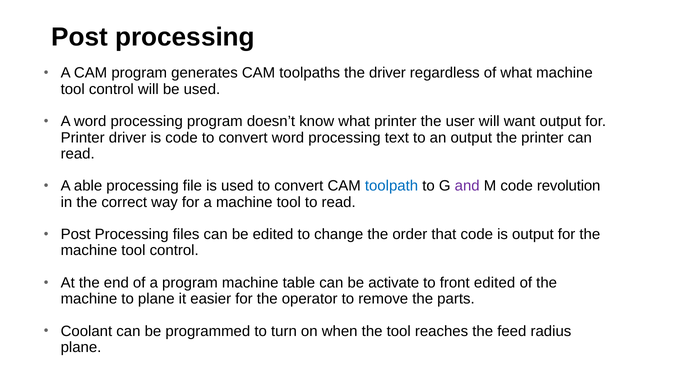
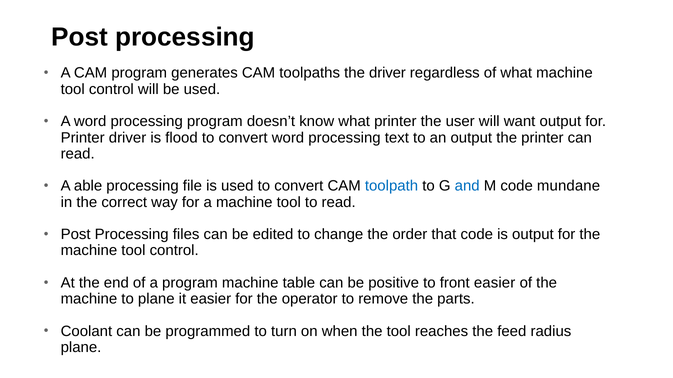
is code: code -> flood (182, 138)
and colour: purple -> blue (467, 186)
revolution: revolution -> mundane (569, 186)
activate: activate -> positive (394, 283)
front edited: edited -> easier (495, 283)
